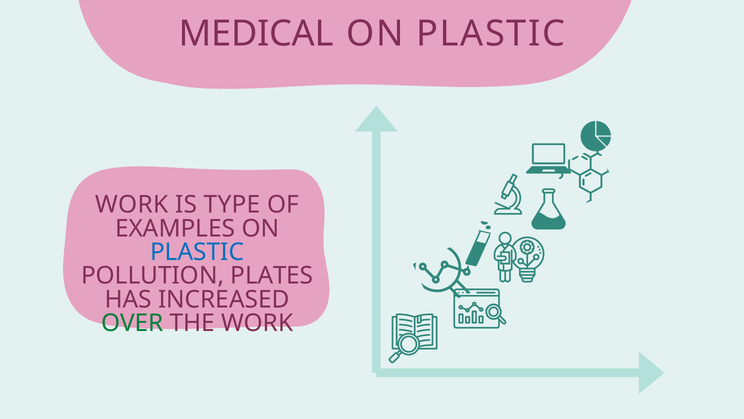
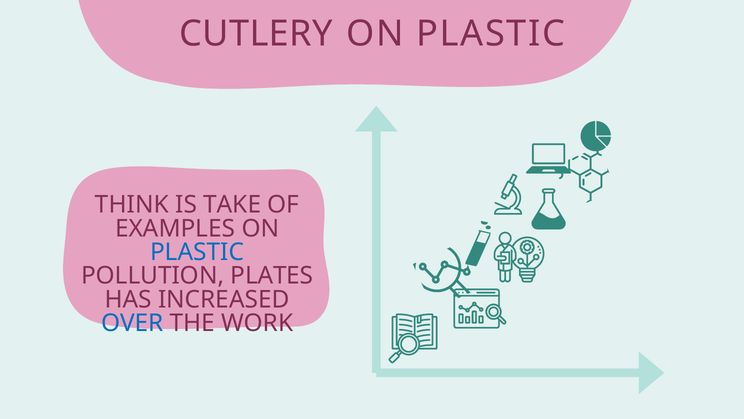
MEDICAL: MEDICAL -> CUTLERY (256, 34)
WORK: WORK -> THINK (132, 204)
TYPE: TYPE -> TAKE (232, 204)
OVER colour: green -> blue (132, 323)
